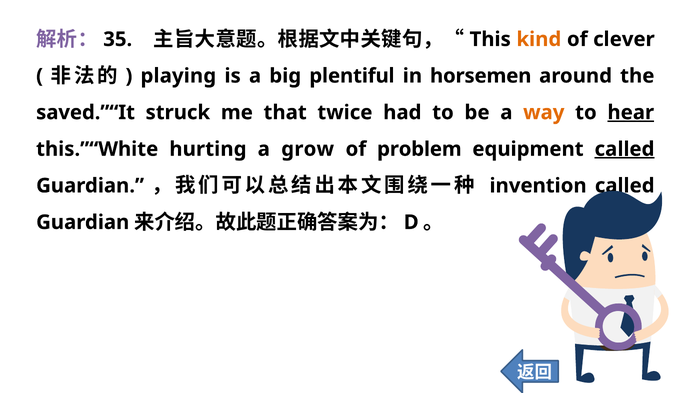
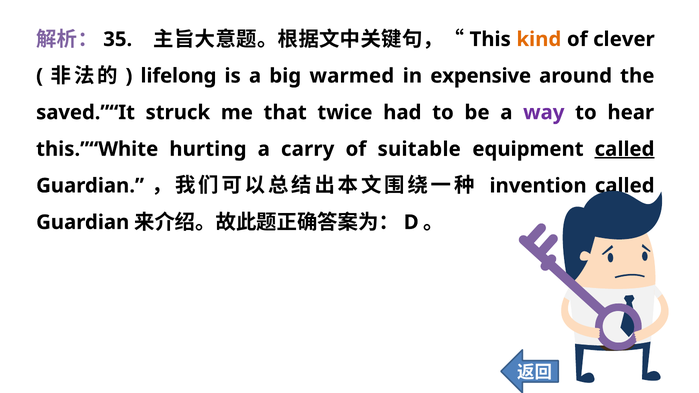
playing: playing -> lifelong (178, 76)
plentiful: plentiful -> warmed (352, 76)
horsemen: horsemen -> expensive (481, 76)
way colour: orange -> purple (544, 113)
hear underline: present -> none (631, 113)
grow: grow -> carry (308, 149)
problem: problem -> suitable (419, 149)
